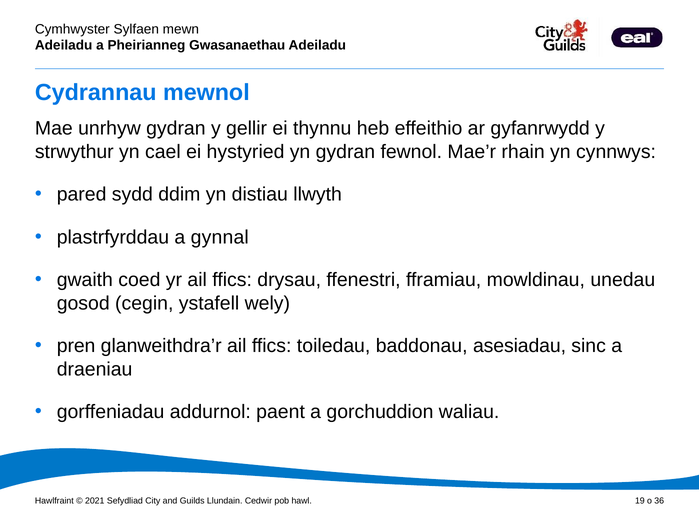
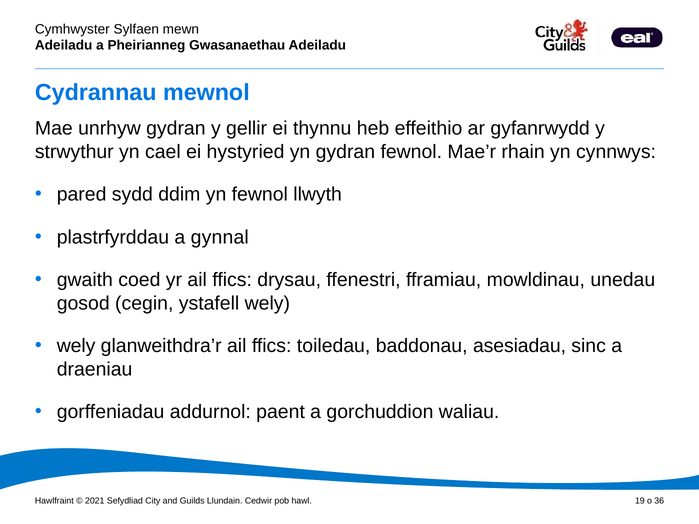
yn distiau: distiau -> fewnol (260, 195)
pren: pren -> wely (76, 346)
